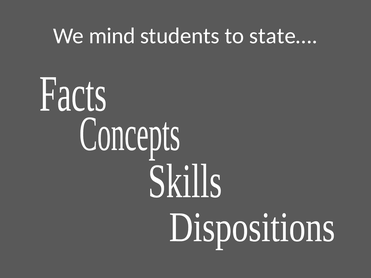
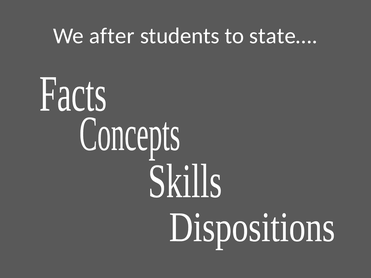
mind: mind -> after (112, 36)
